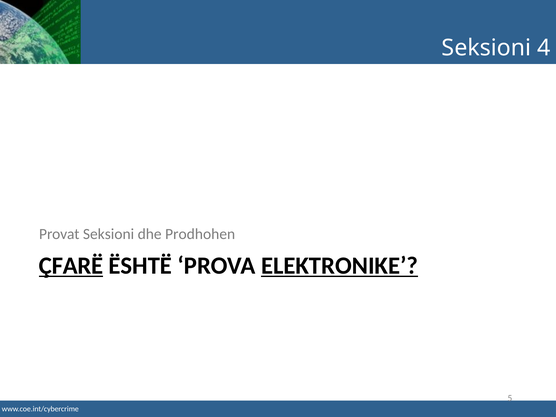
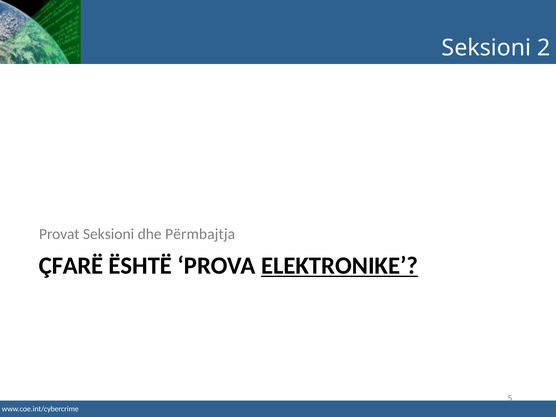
4: 4 -> 2 (544, 48)
Prodhohen: Prodhohen -> Përmbajtja (200, 234)
ÇFARË underline: present -> none (71, 266)
